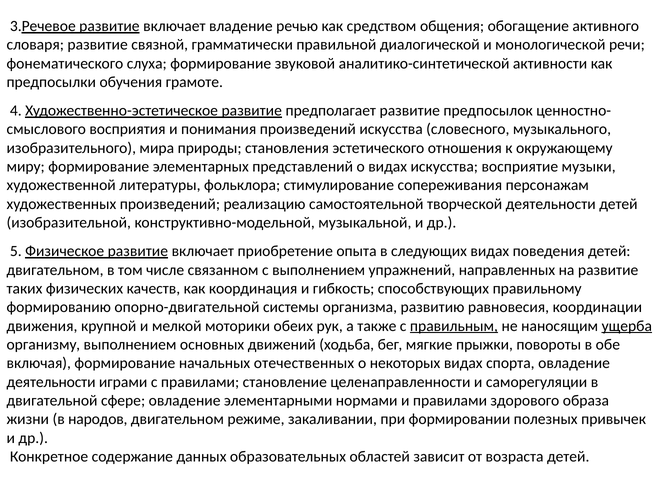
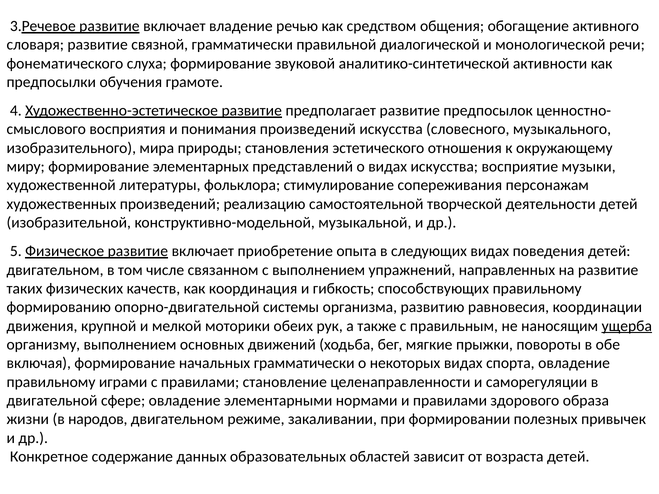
правильным underline: present -> none (454, 326)
начальных отечественных: отечественных -> грамматически (304, 363)
деятельности: деятельности -> правильному (51, 382)
